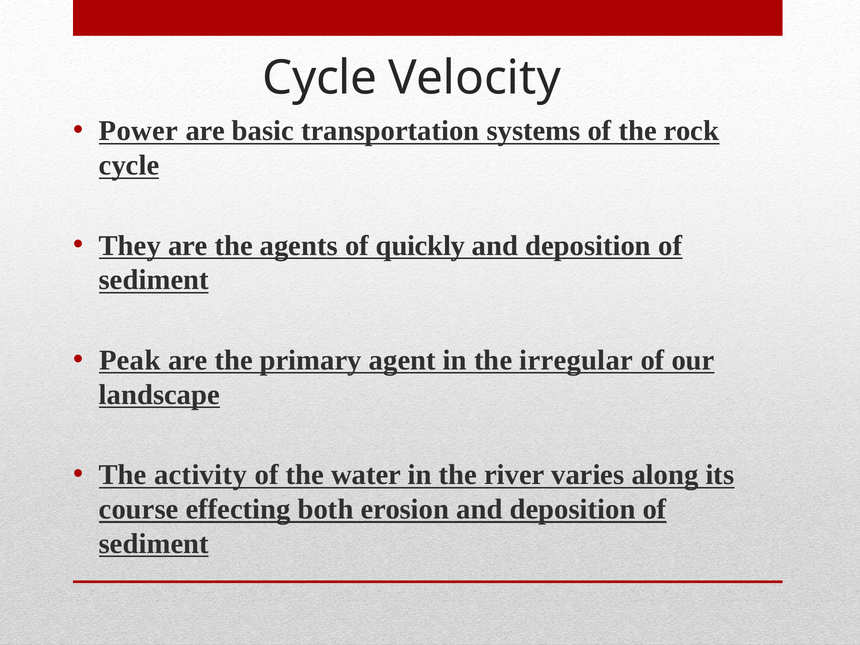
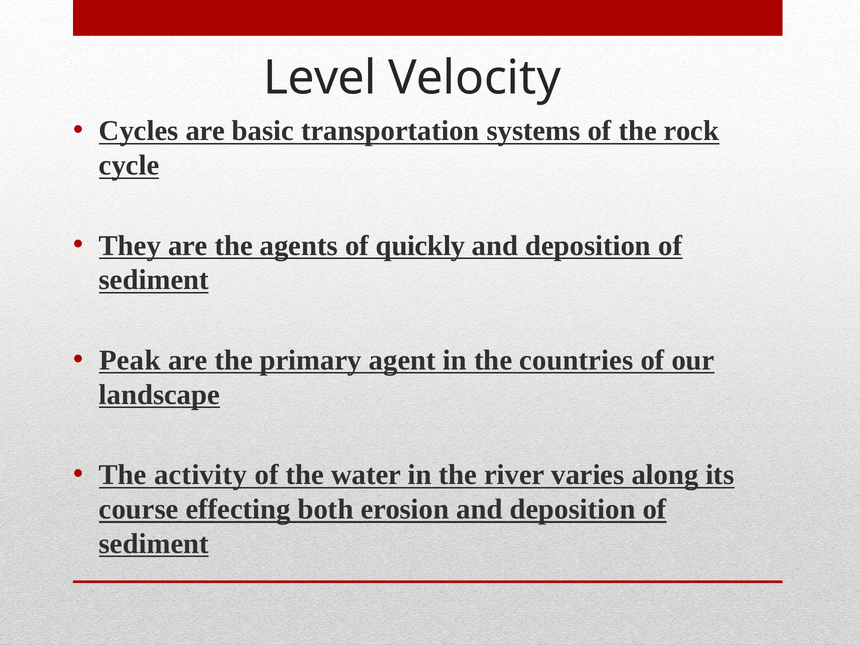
Cycle: Cycle -> Level (320, 78)
Power: Power -> Cycles (139, 131)
irregular: irregular -> countries (576, 360)
